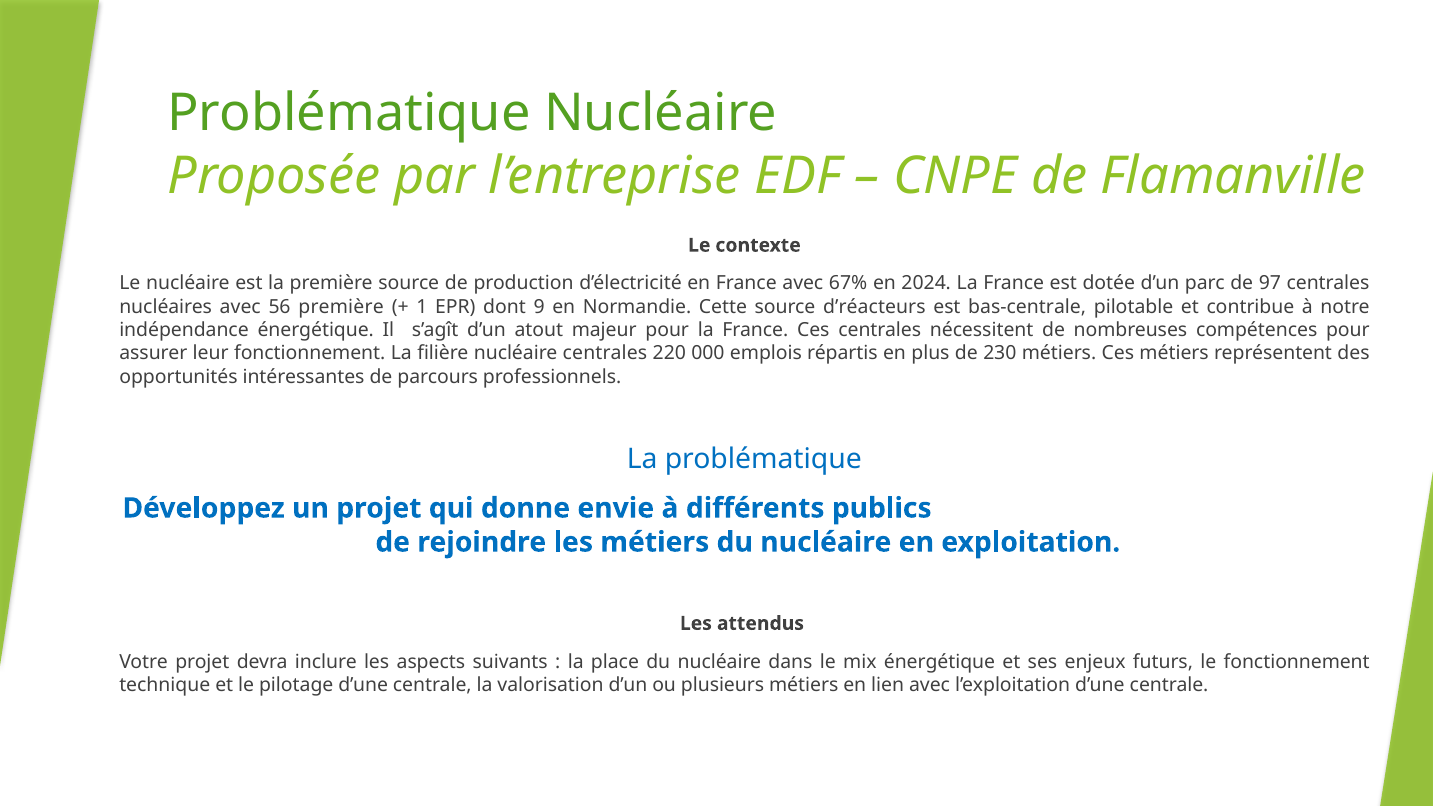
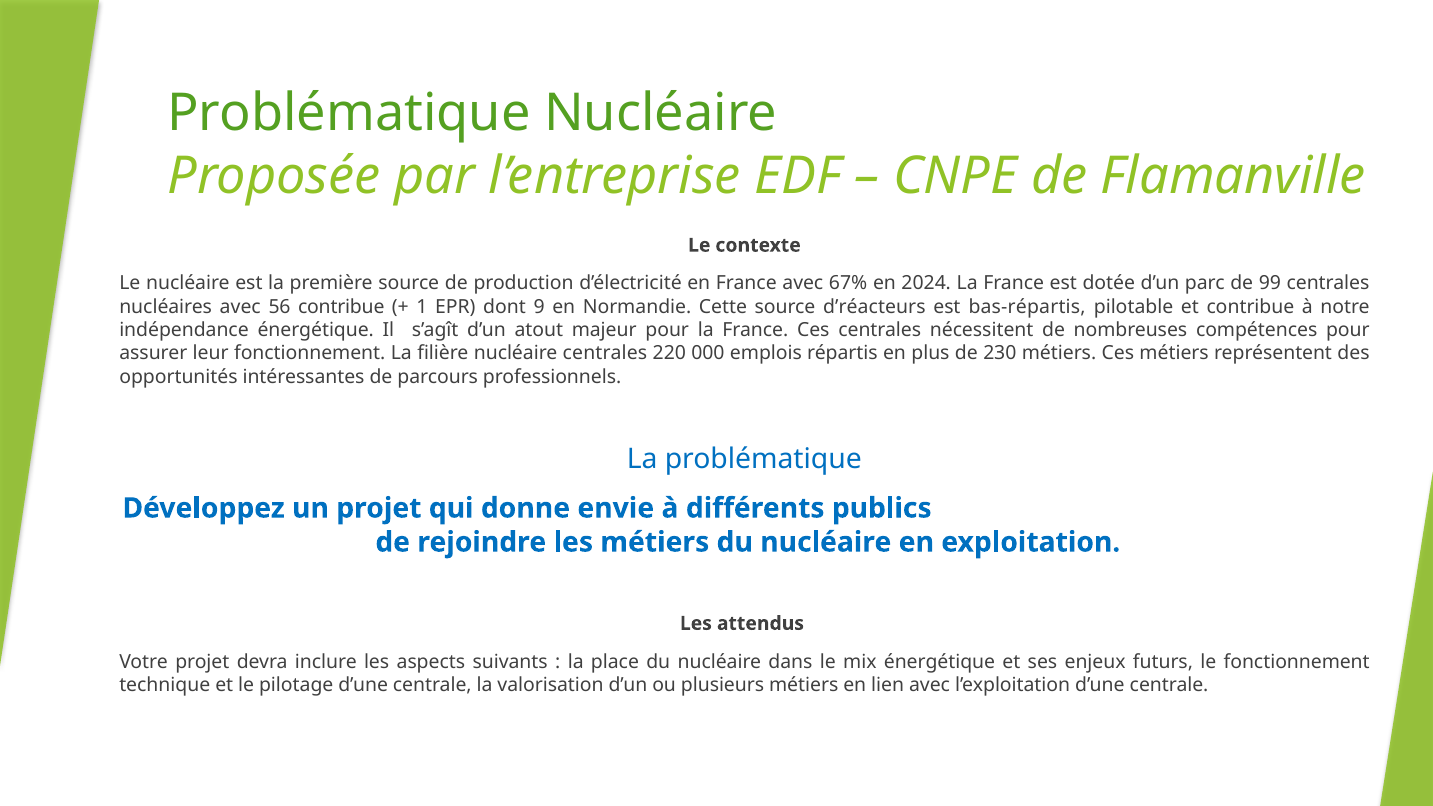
97: 97 -> 99 (1270, 284)
56 première: première -> contribue (341, 307)
bas-centrale: bas-centrale -> bas-répartis (1027, 307)
